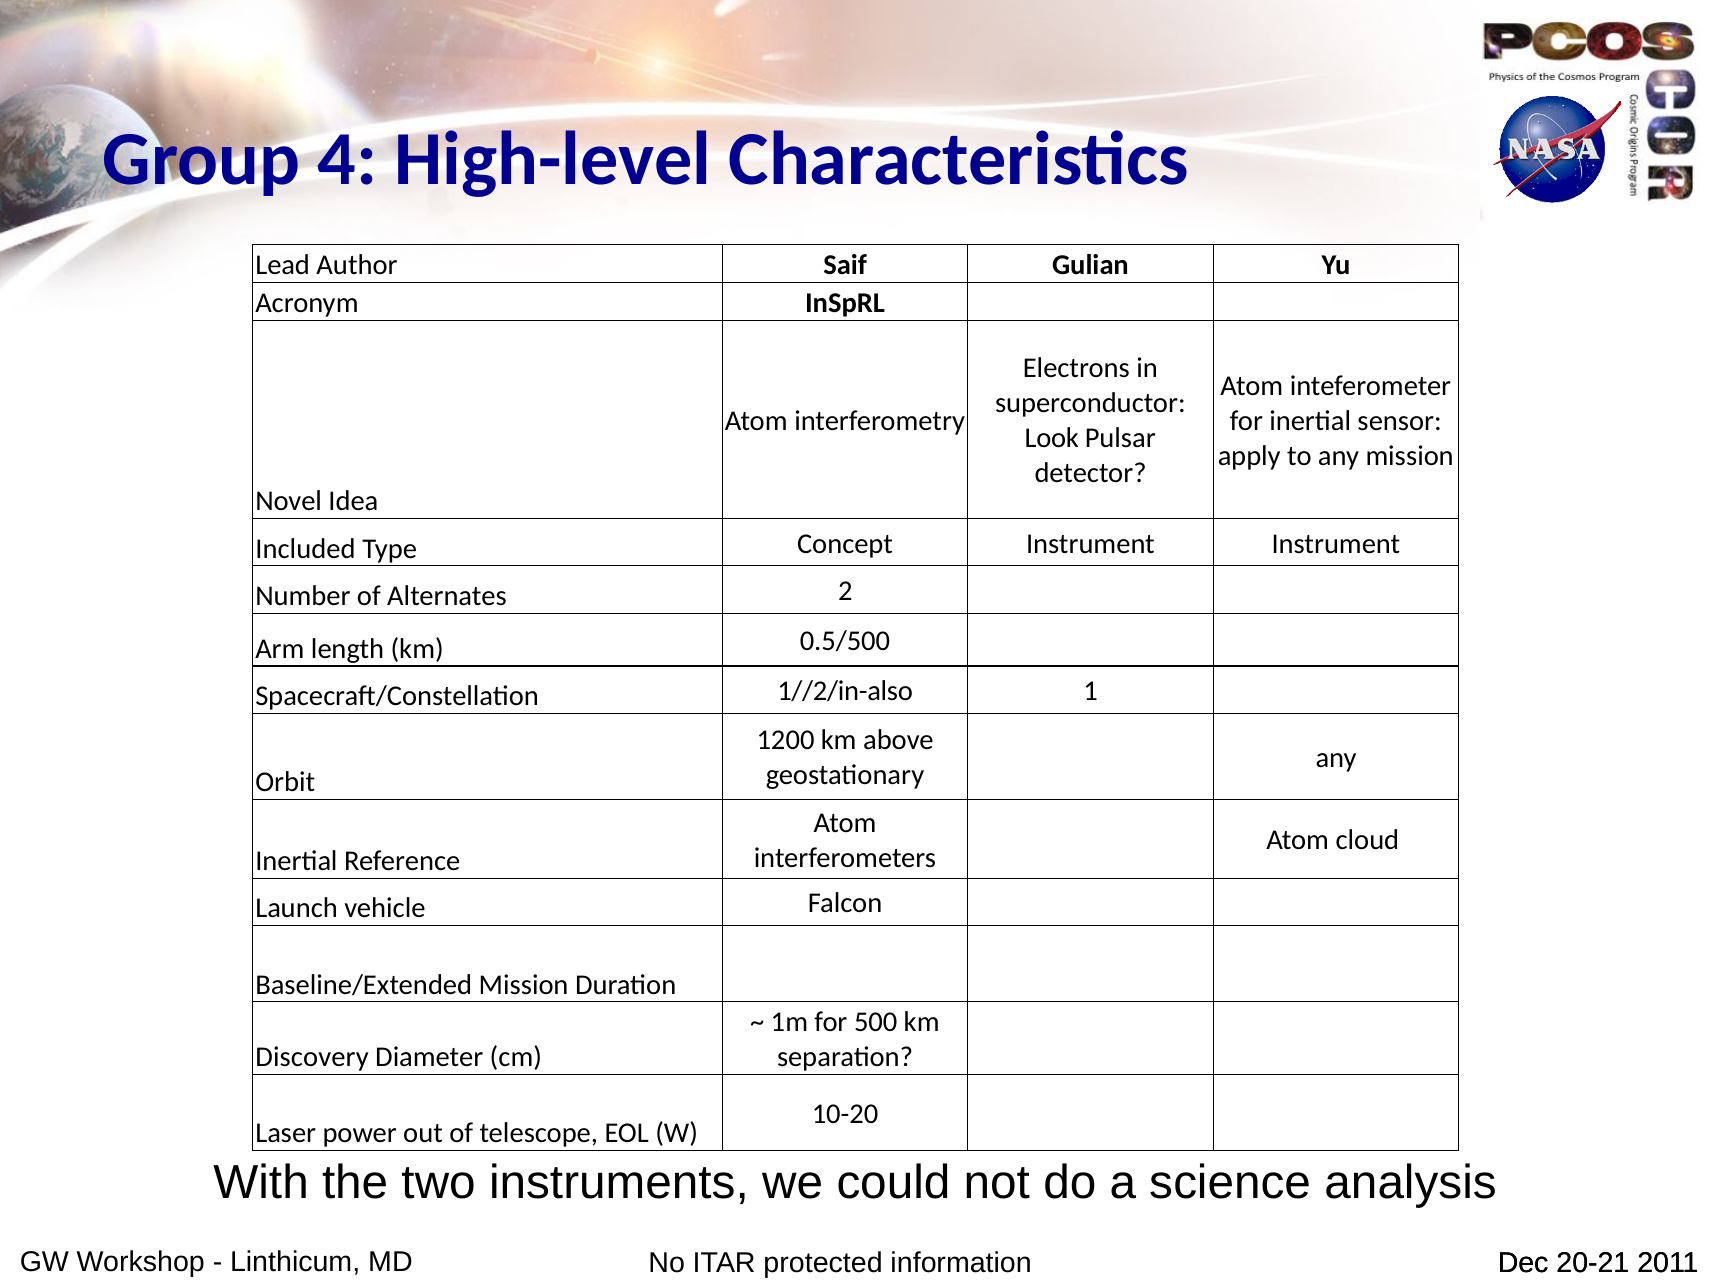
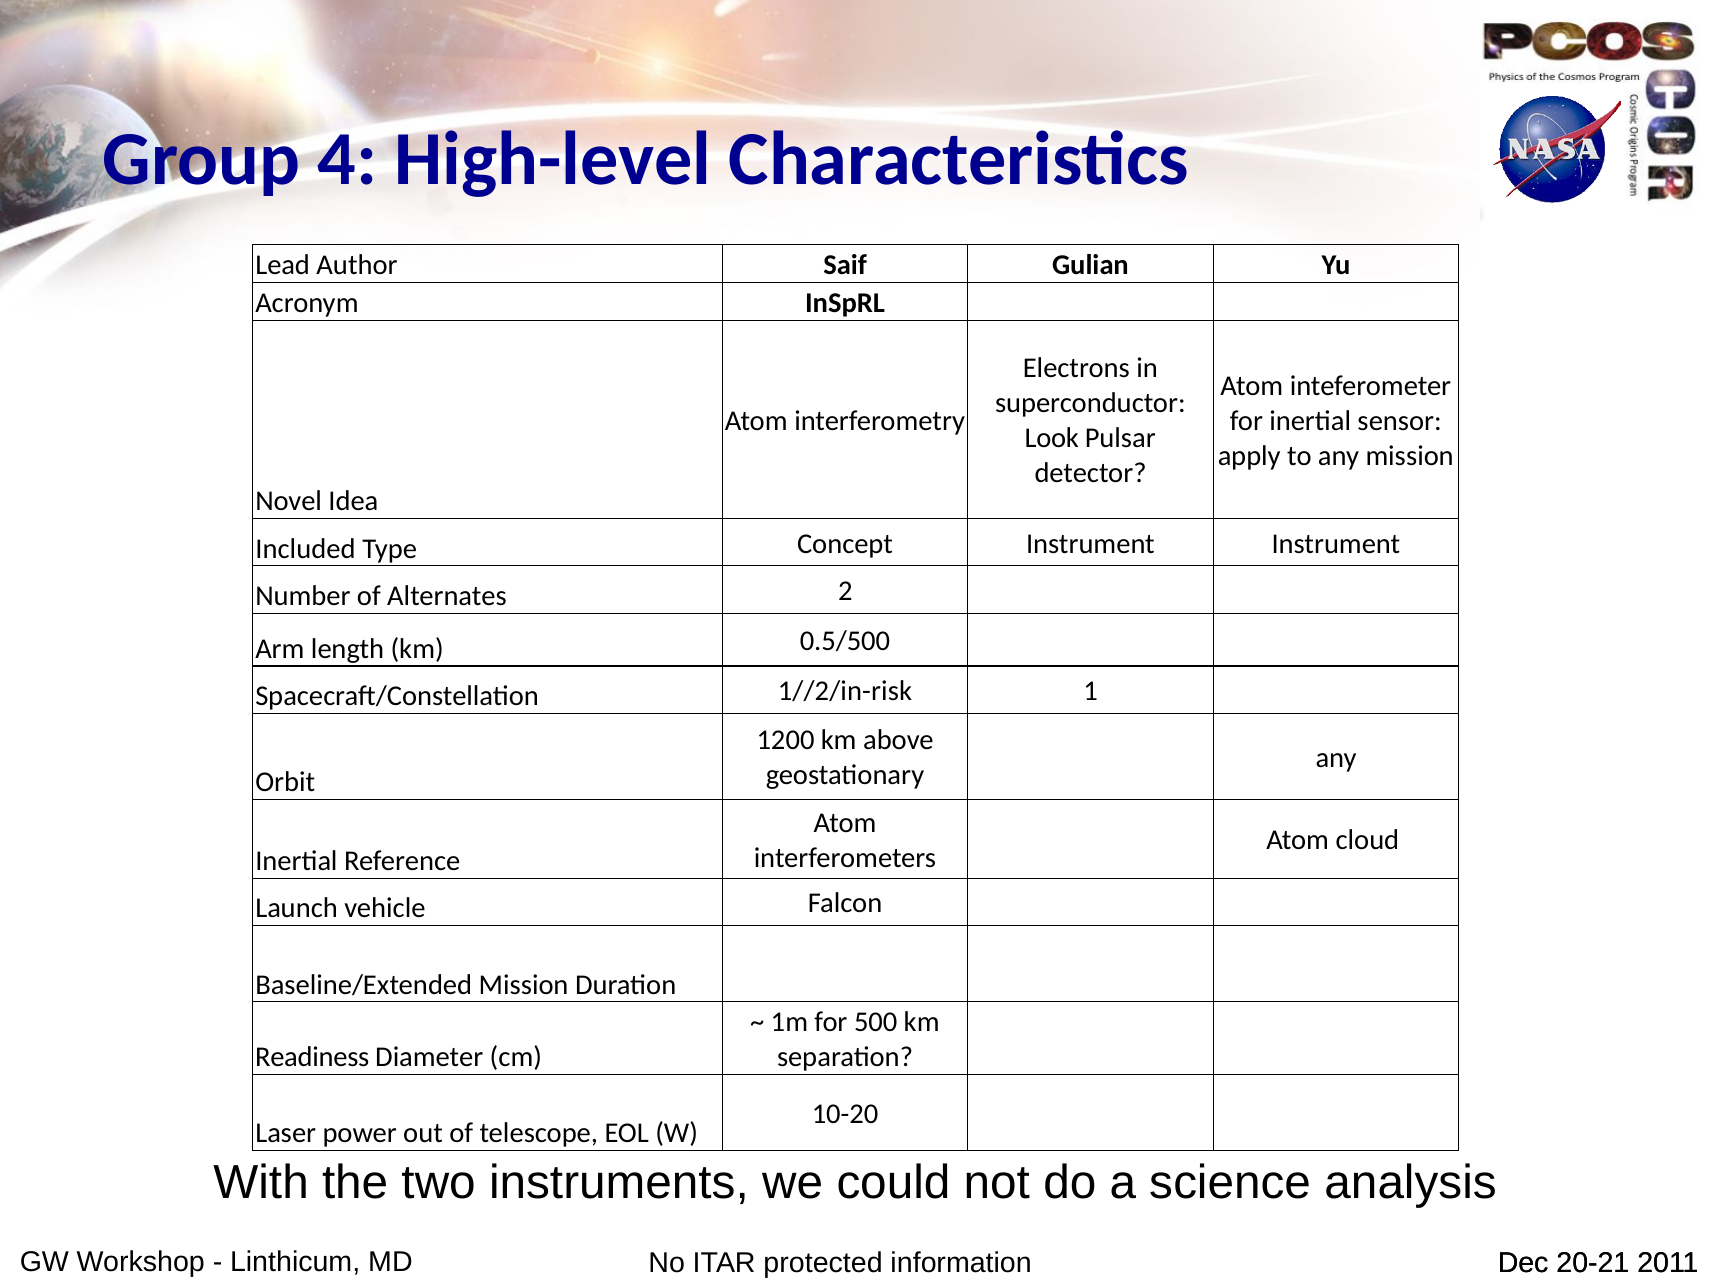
1//2/in-also: 1//2/in-also -> 1//2/in-risk (845, 691)
Discovery: Discovery -> Readiness (312, 1057)
